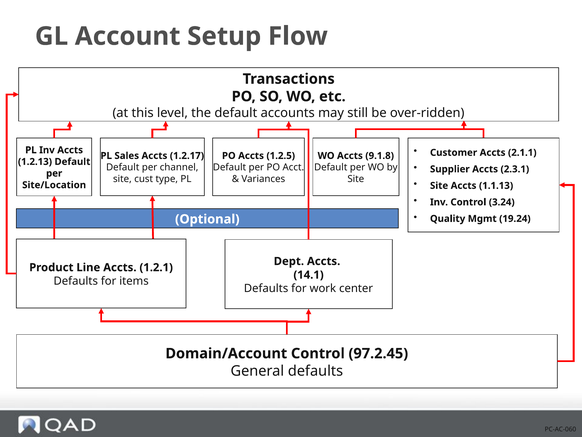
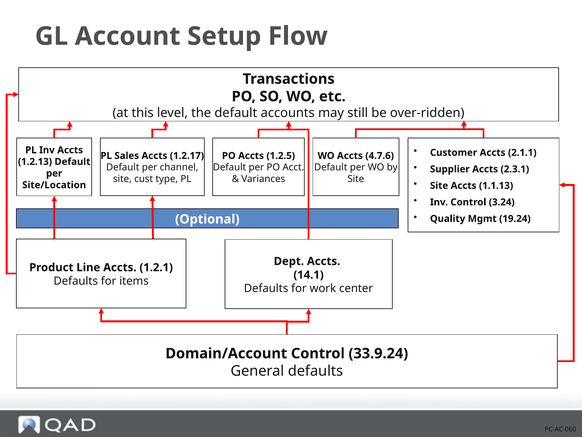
9.1.8: 9.1.8 -> 4.7.6 (380, 156)
97.2.45: 97.2.45 -> 33.9.24 (378, 353)
